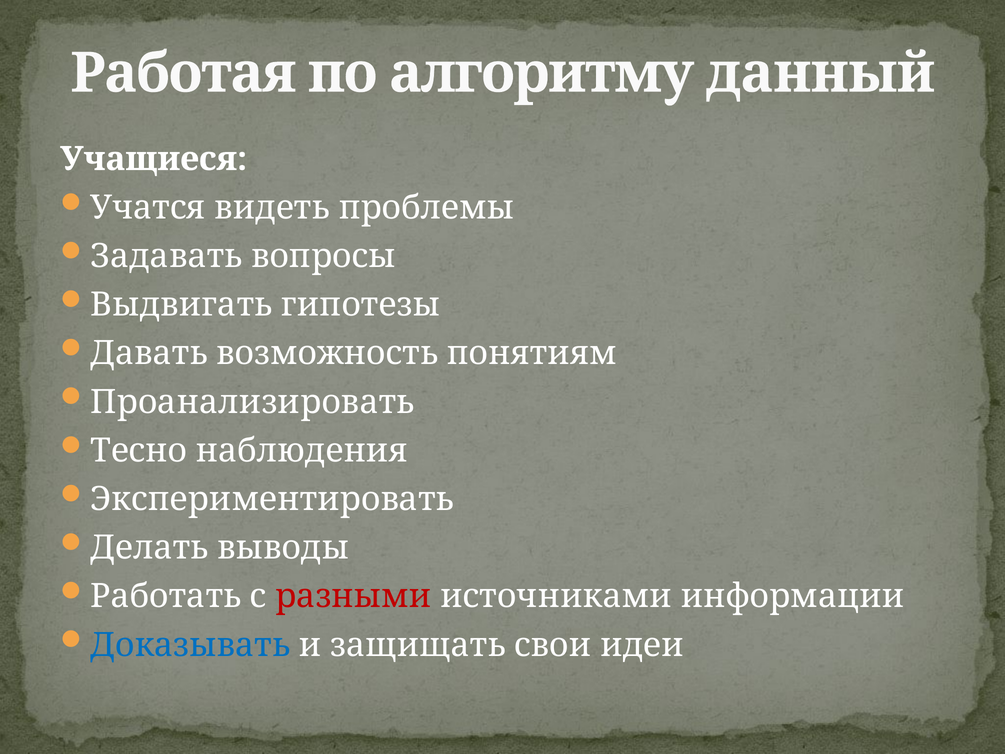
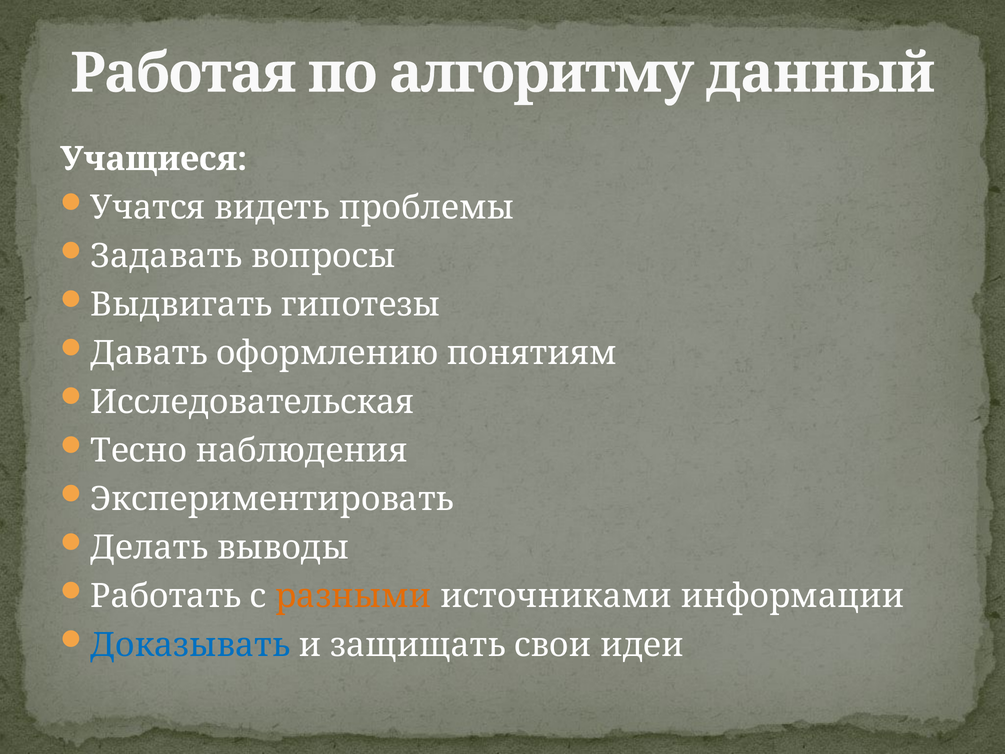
возможность: возможность -> оформлению (327, 353)
Проанализировать: Проанализировать -> Исследовательская (252, 402)
разными colour: red -> orange (353, 596)
